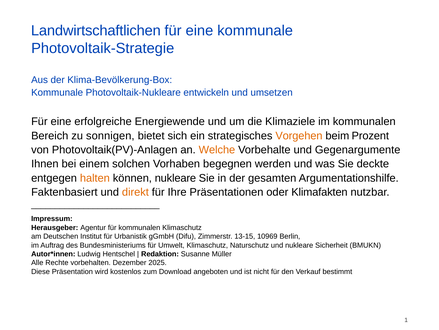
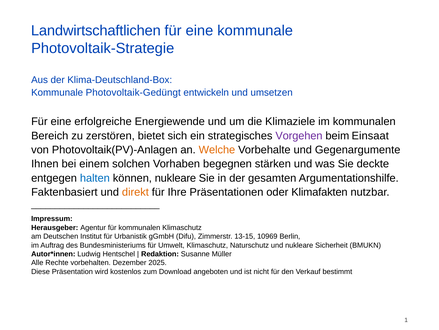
Klima-Bevölkerung-Box: Klima-Bevölkerung-Box -> Klima-Deutschland-Box (120, 80)
Photovoltaik-Nukleare: Photovoltaik-Nukleare -> Photovoltaik-Gedüngt (133, 92)
sonnigen: sonnigen -> zerstören (110, 135)
Vorgehen colour: orange -> purple (299, 135)
Prozent: Prozent -> Einsaat (370, 135)
werden: werden -> stärken (273, 164)
halten colour: orange -> blue (95, 178)
